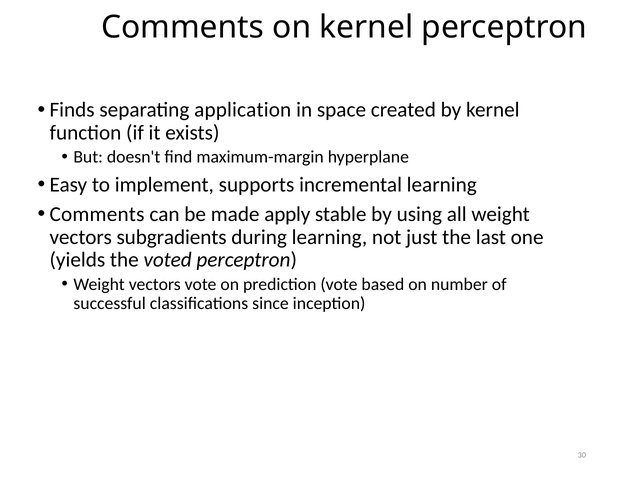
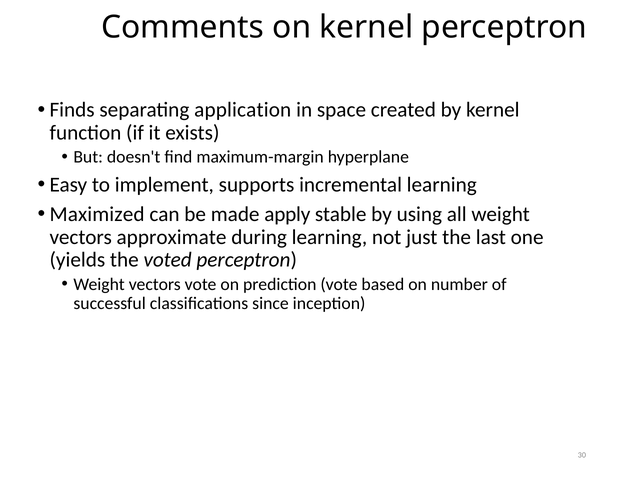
Comments: Comments -> Maximized (97, 214)
subgradients: subgradients -> approximate (172, 237)
